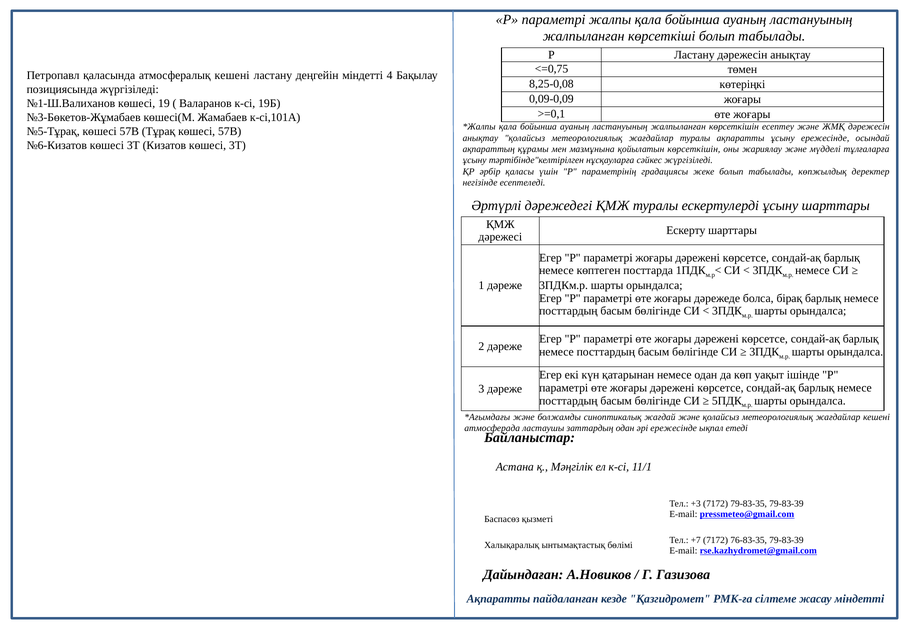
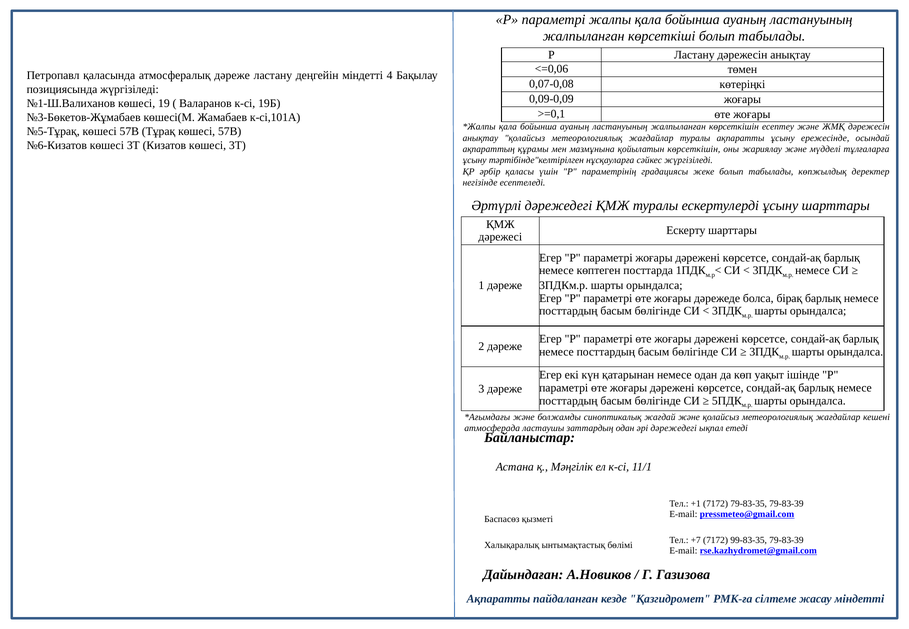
<=0,75: <=0,75 -> <=0,06 (552, 69)
атмосфералық кешені: кешені -> дәреже (232, 75)
8,25-0,08: 8,25-0,08 -> 0,07-0,08 (551, 84)
әрі ережесінде: ережесінде -> дәрежедегі (674, 428)
+3: +3 -> +1 (696, 504)
76-83-35: 76-83-35 -> 99-83-35 (749, 540)
